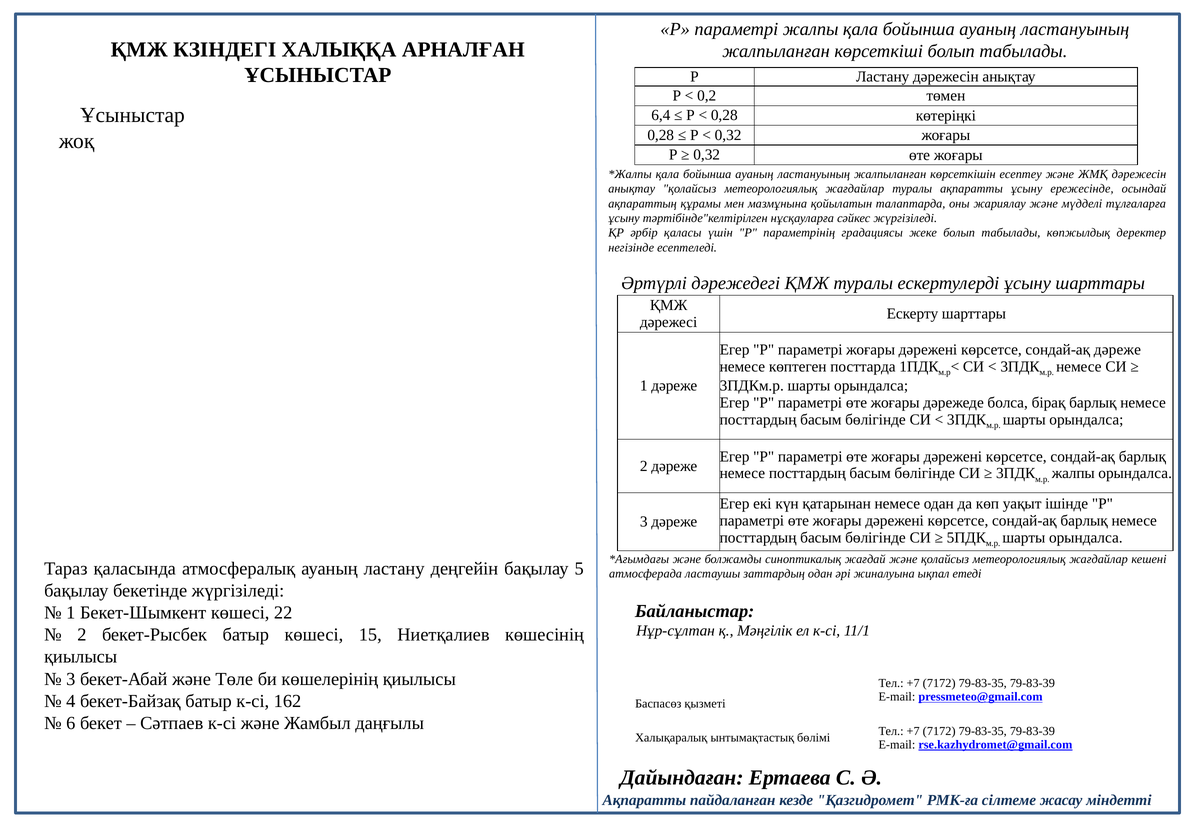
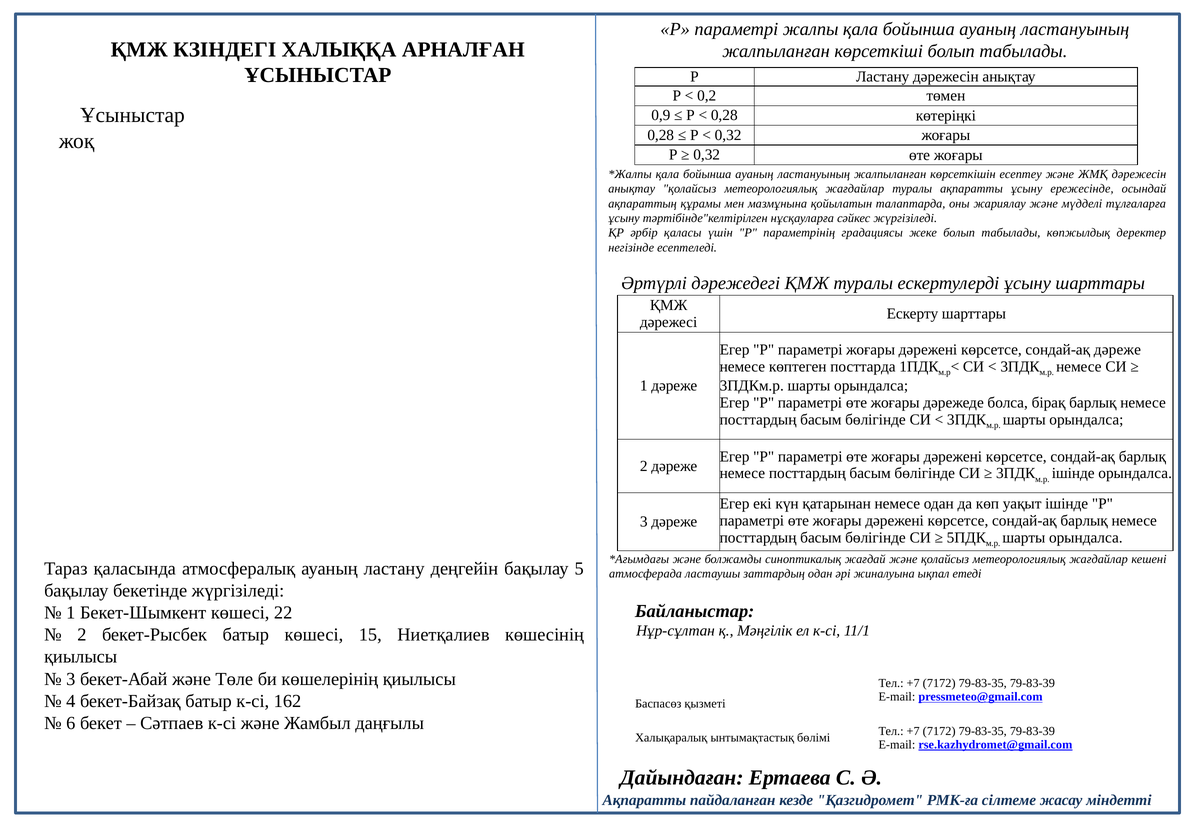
6,4: 6,4 -> 0,9 (661, 115)
жалпы: жалпы -> ішінде (1073, 474)
